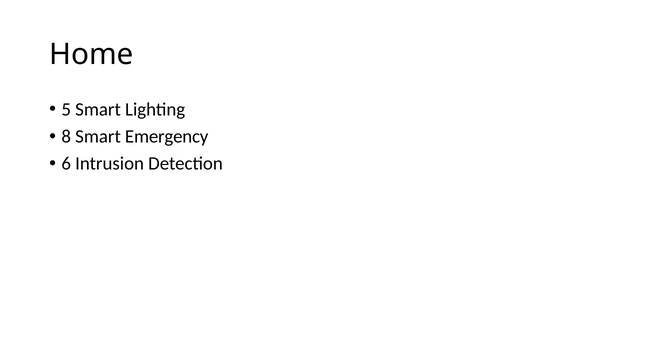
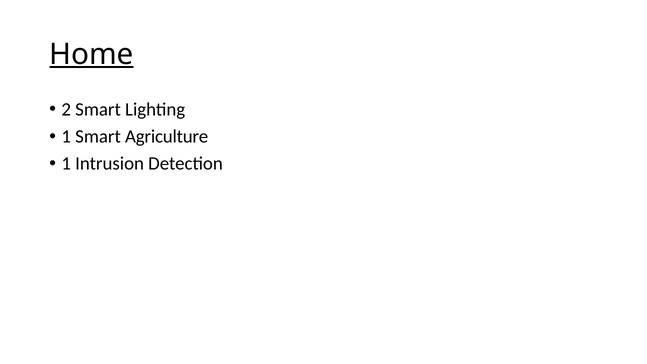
Home underline: none -> present (92, 54)
5: 5 -> 2 (66, 109)
8: 8 -> 1 (66, 137)
Emergency: Emergency -> Agriculture (167, 137)
6: 6 -> 1 (66, 164)
